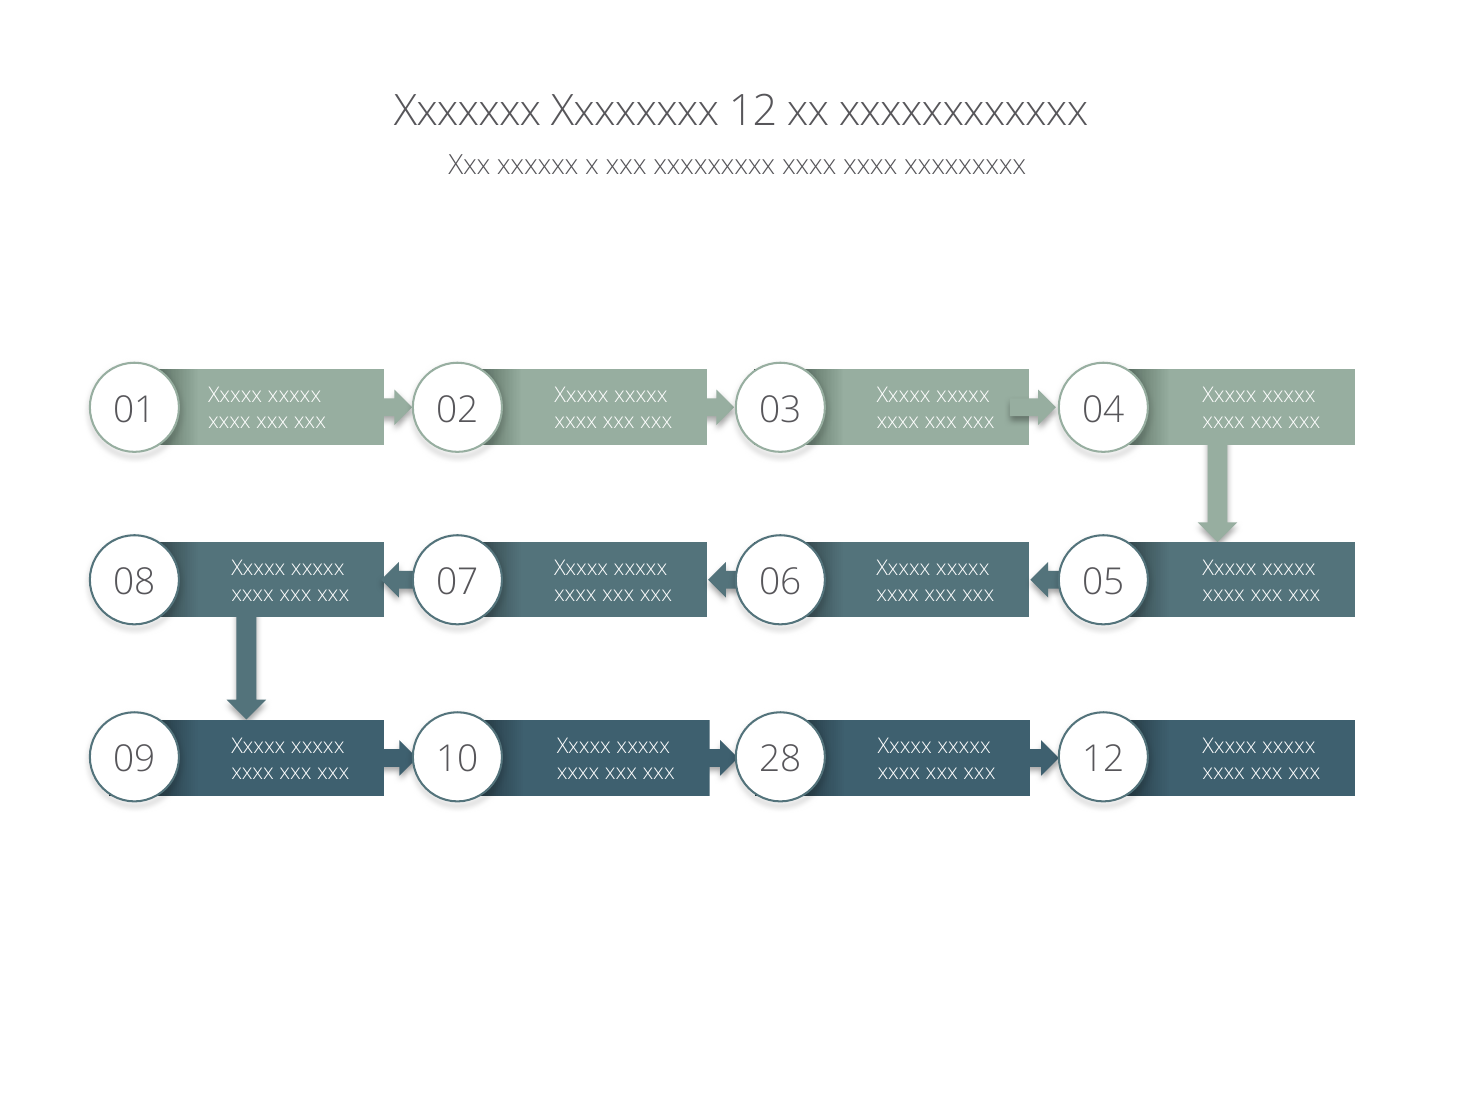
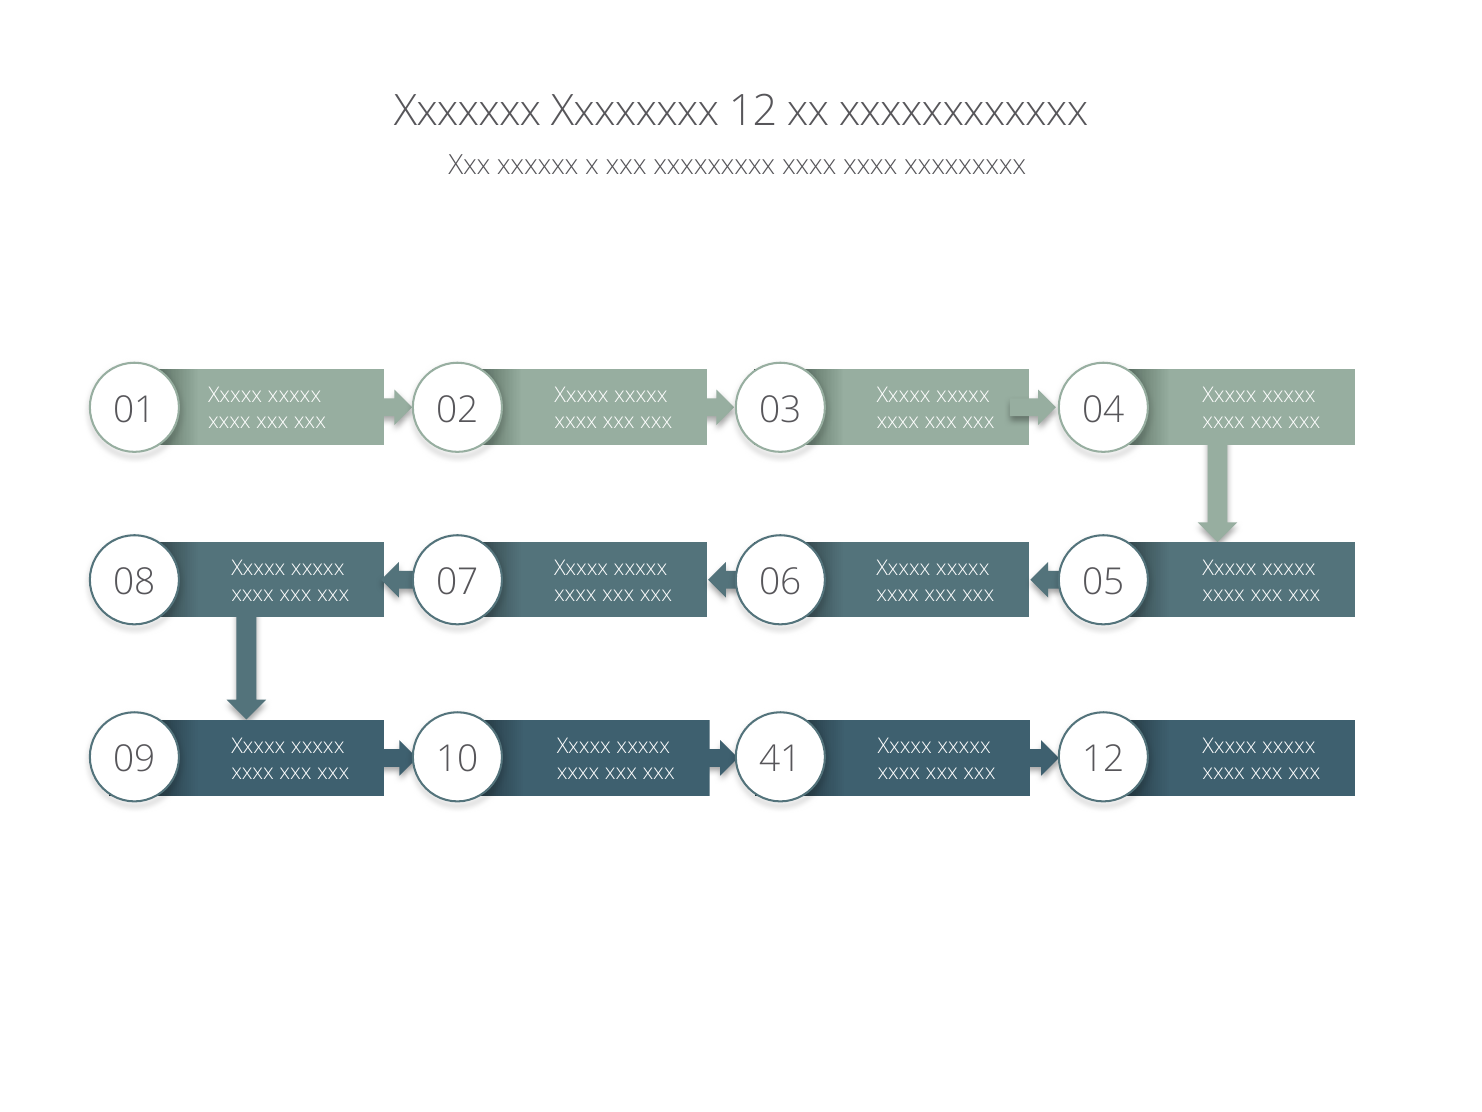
28: 28 -> 41 (780, 759)
